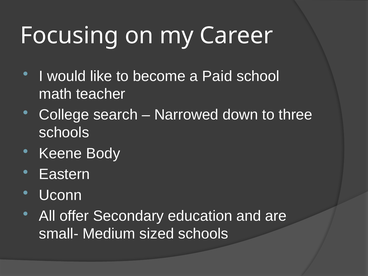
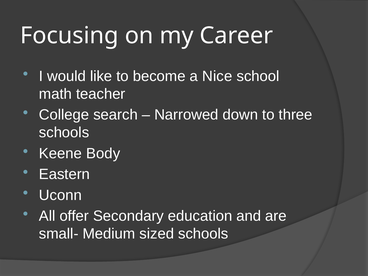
Paid: Paid -> Nice (217, 76)
